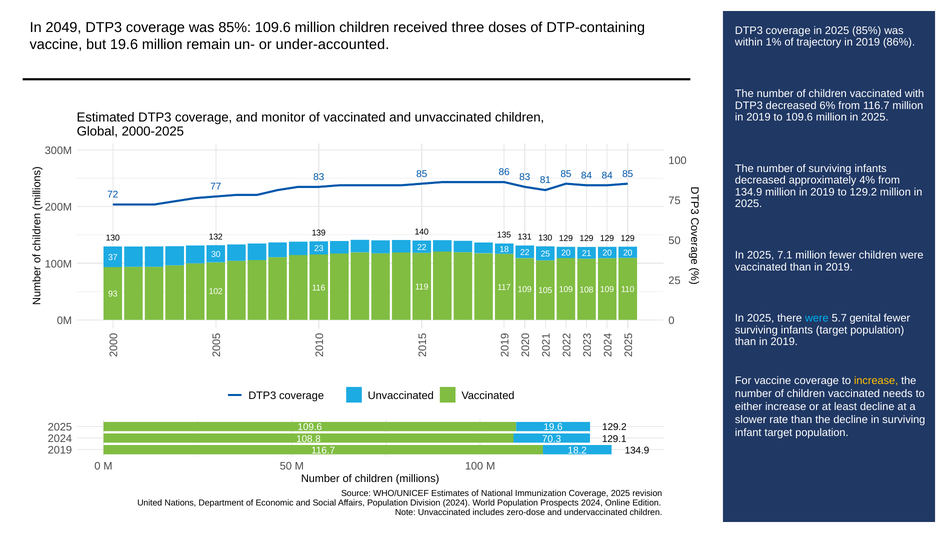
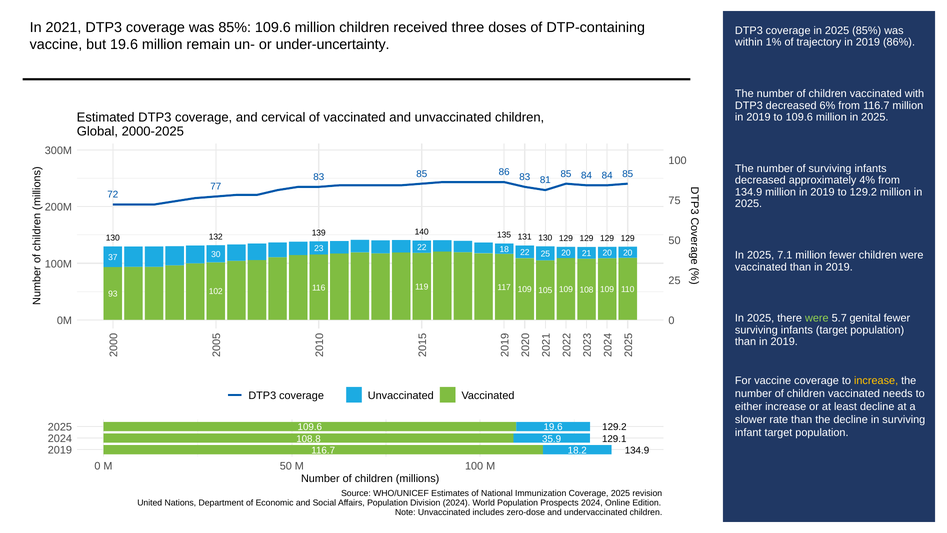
2049: 2049 -> 2021 (63, 27)
under-accounted: under-accounted -> under-uncertainty (333, 44)
monitor: monitor -> cervical (283, 117)
were colour: light blue -> light green (817, 318)
70.3: 70.3 -> 35.9 (552, 439)
